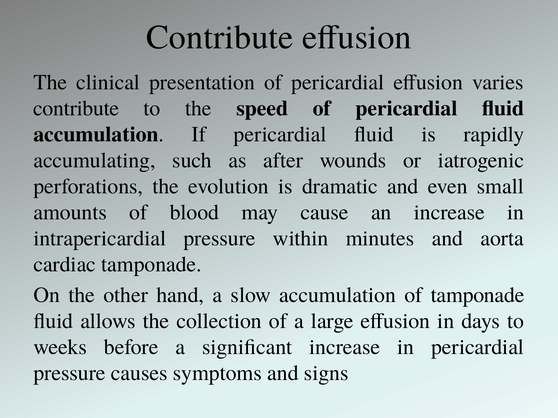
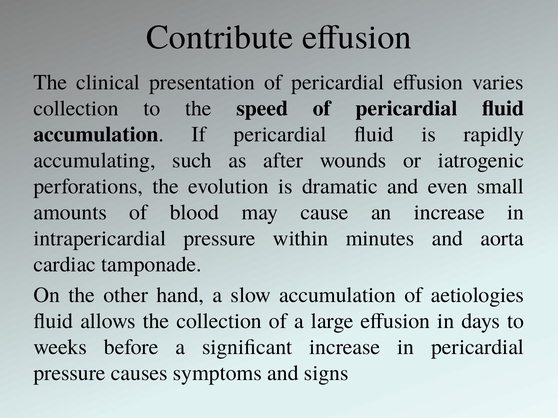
contribute: contribute -> collection (76, 108)
of tamponade: tamponade -> aetiologies (477, 295)
